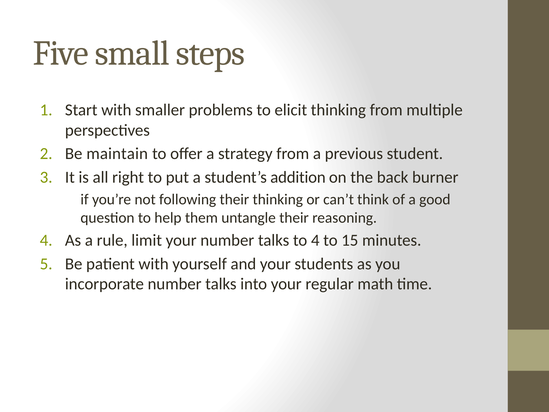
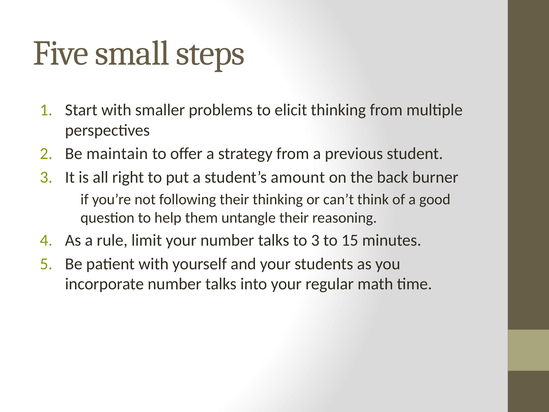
addition: addition -> amount (298, 177)
to 4: 4 -> 3 (315, 240)
